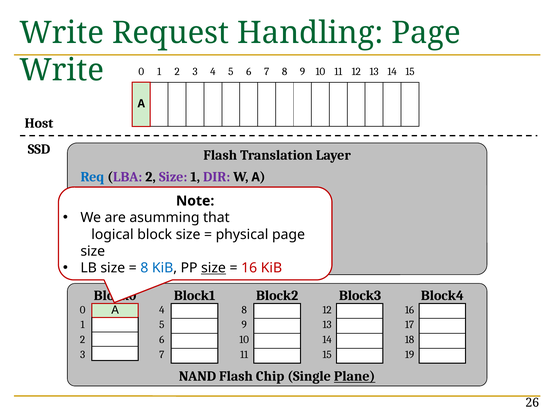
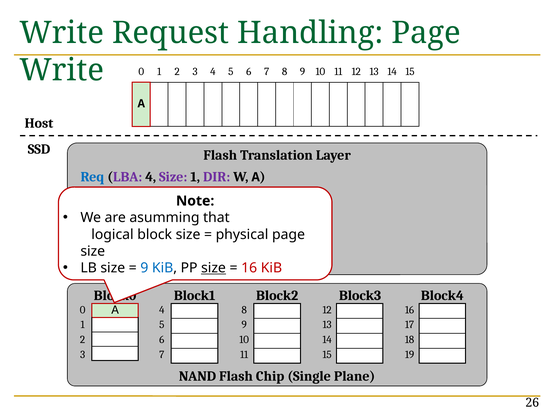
LBA 2: 2 -> 4 (151, 177)
8: 8 -> 9 (144, 268)
Plane underline: present -> none (355, 377)
